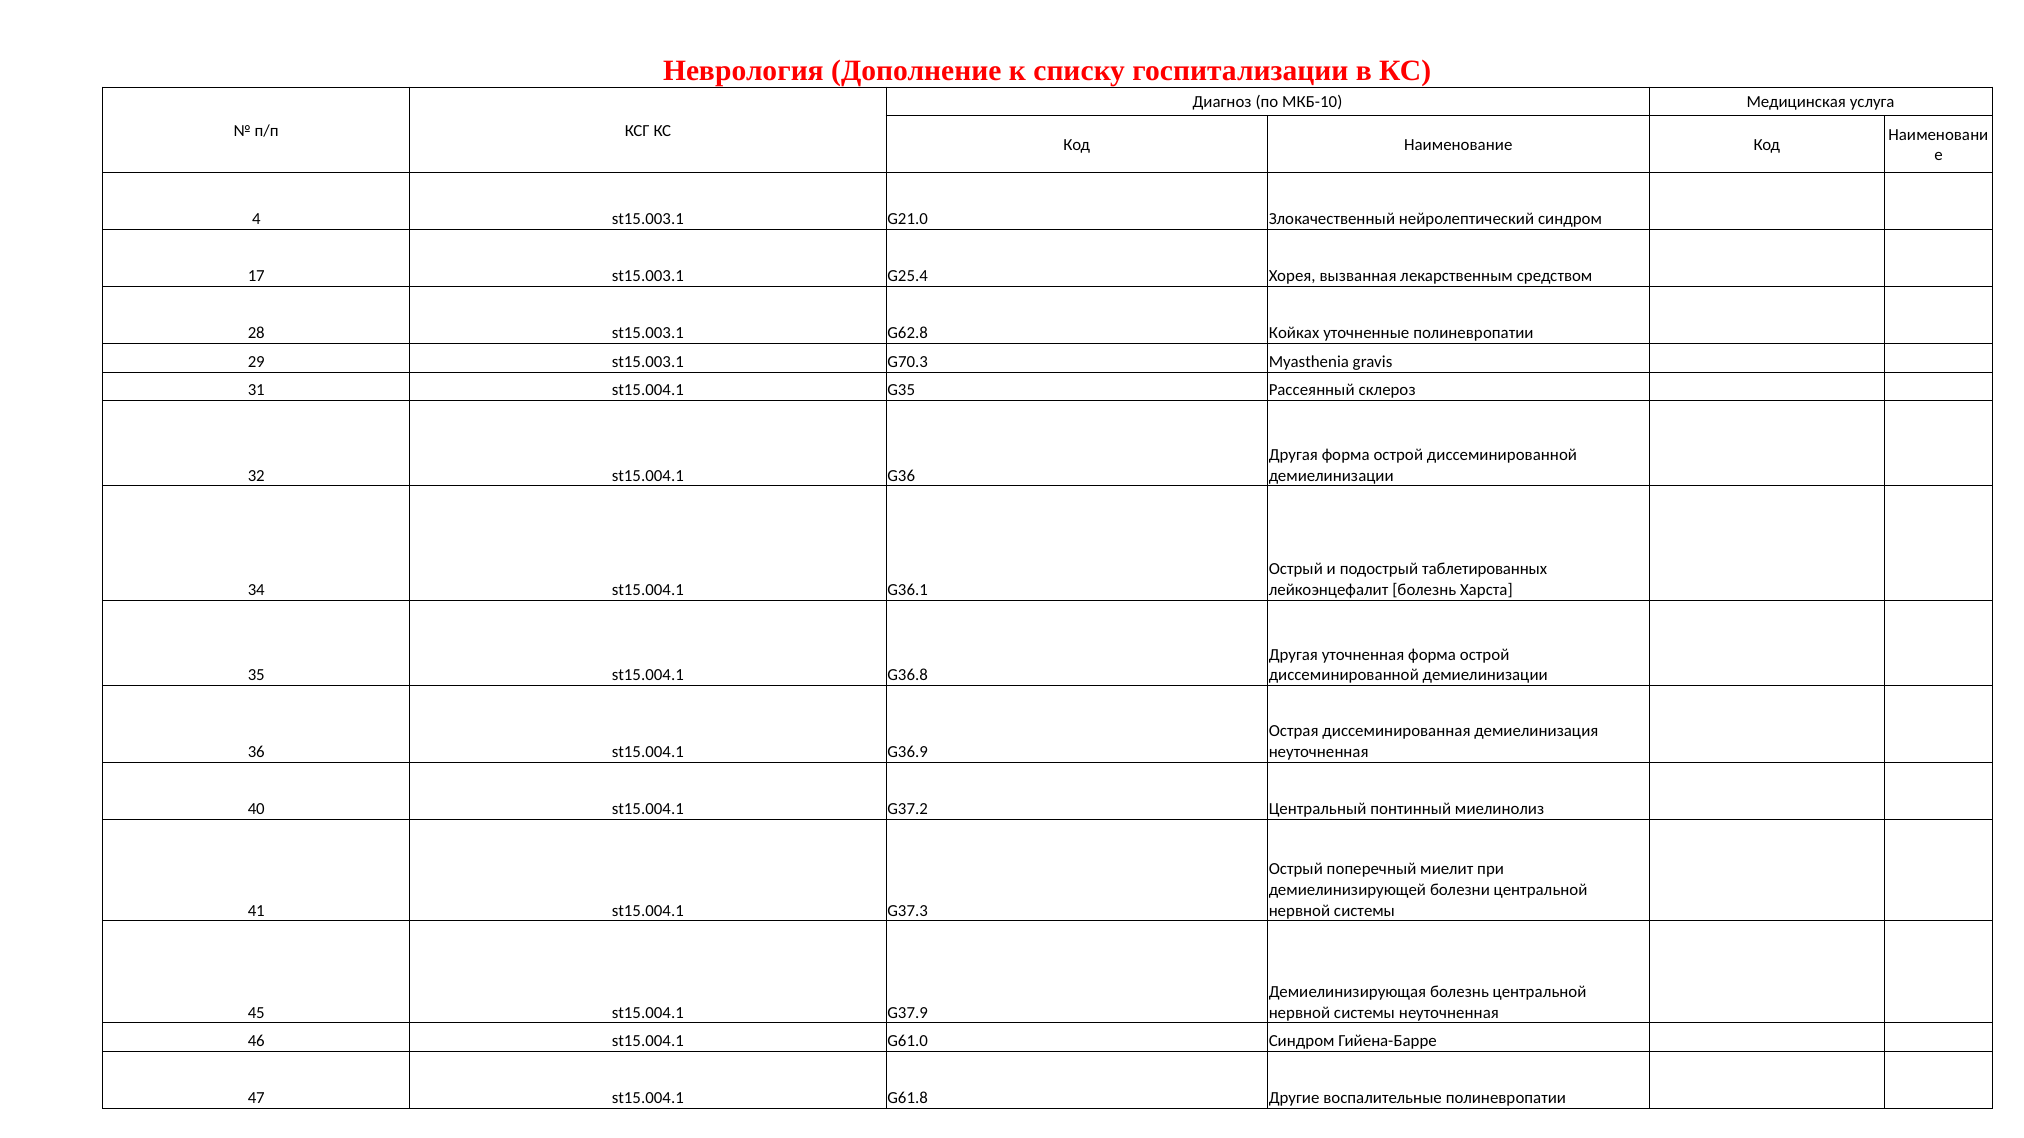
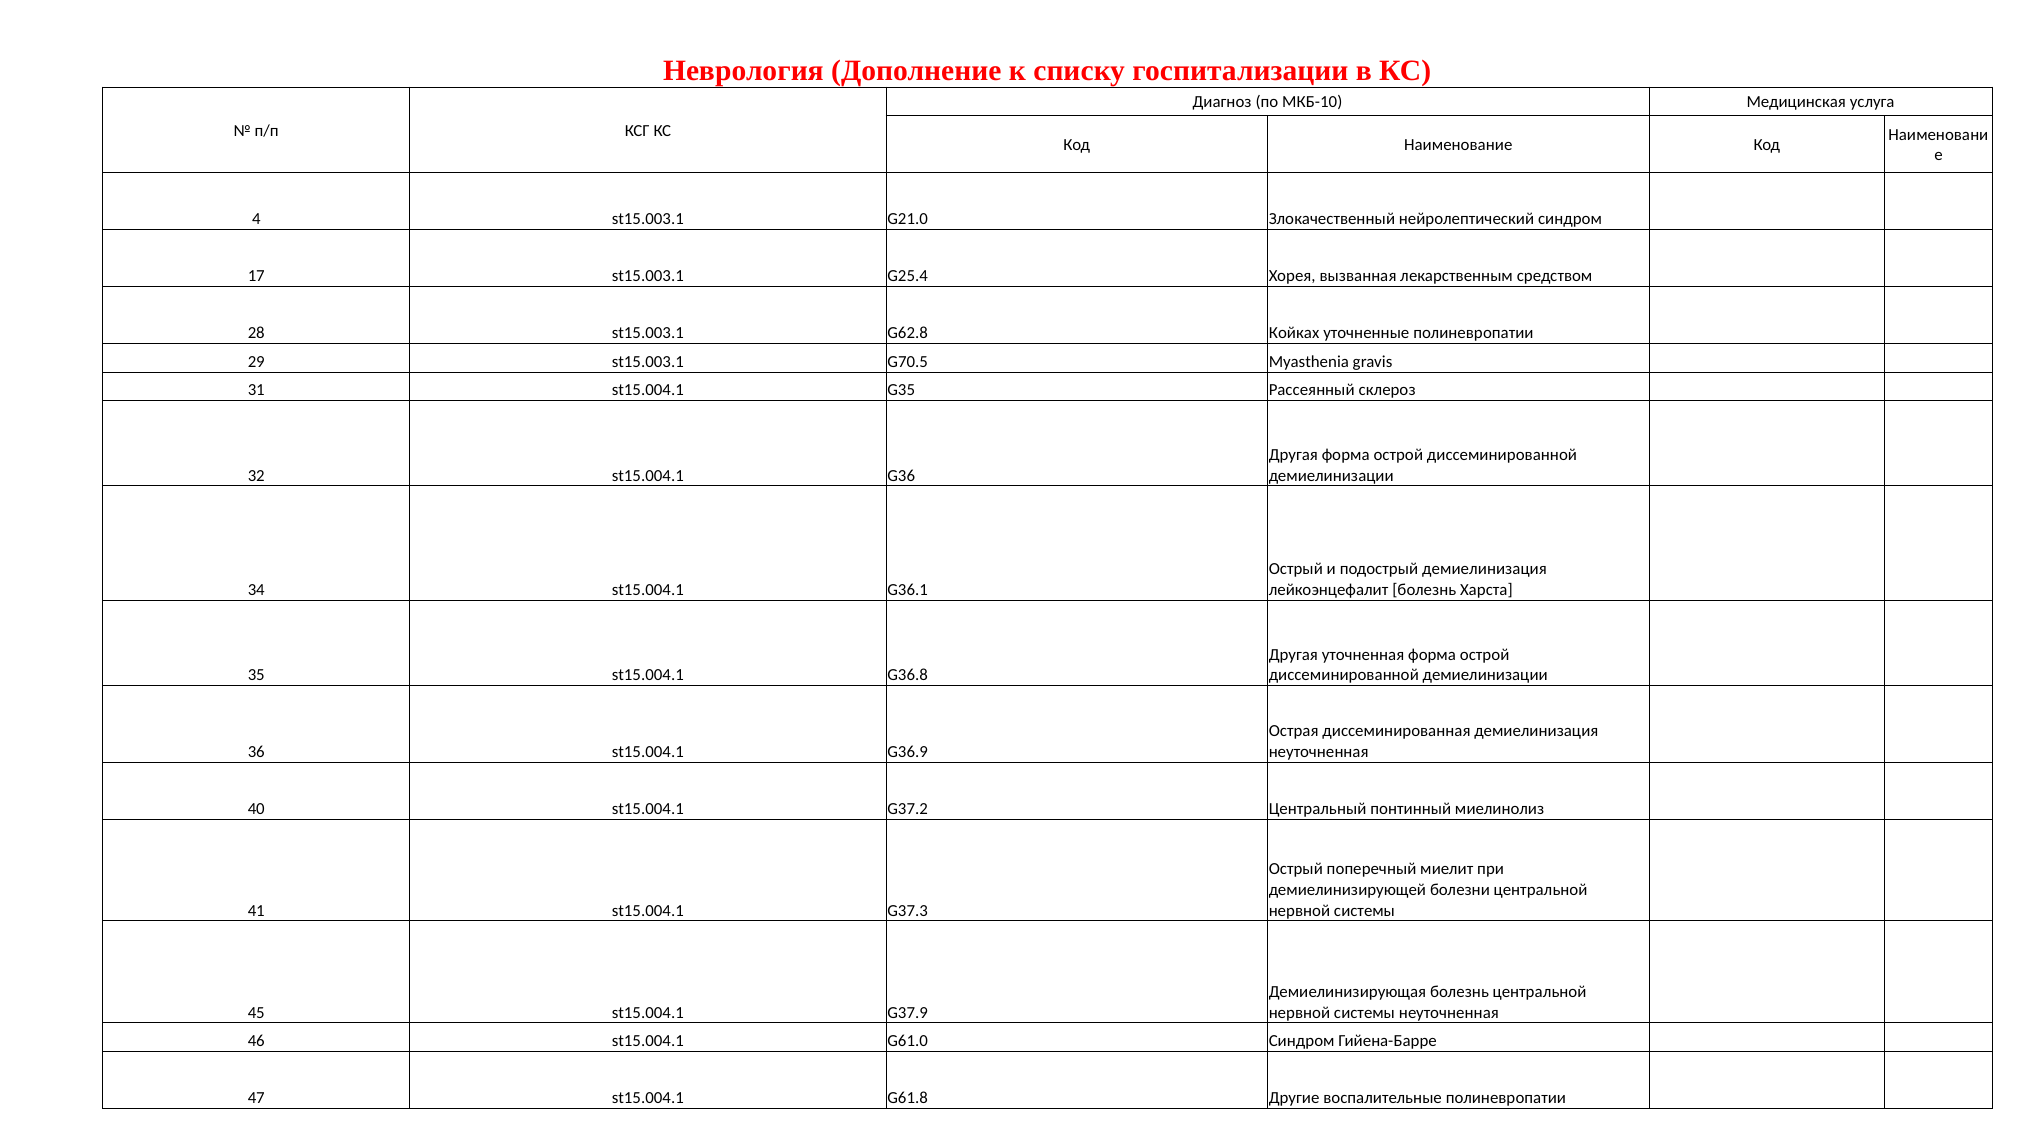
G70.3: G70.3 -> G70.5 (908, 362)
подострый таблетированных: таблетированных -> демиелинизация (1485, 569)
